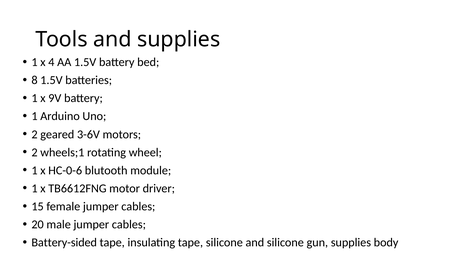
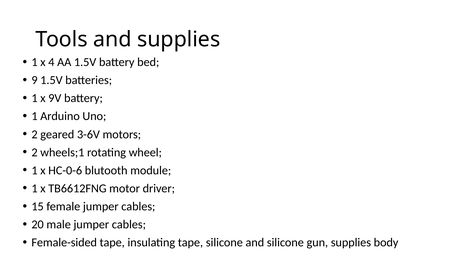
8: 8 -> 9 (35, 80)
Battery-sided: Battery-sided -> Female-sided (64, 242)
